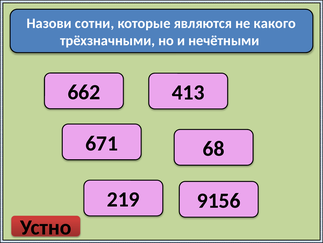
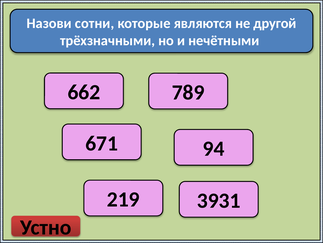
какого: какого -> другой (275, 23)
413: 413 -> 789 (188, 92)
68: 68 -> 94 (214, 148)
9156: 9156 -> 3931 (219, 200)
